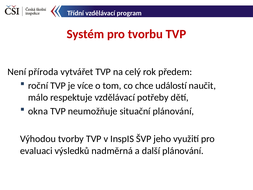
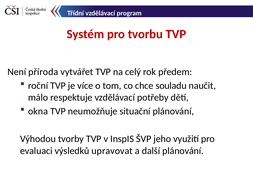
událostí: událostí -> souladu (171, 86)
nadměrná: nadměrná -> upravovat (112, 151)
